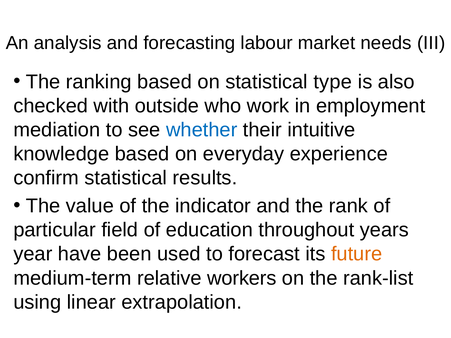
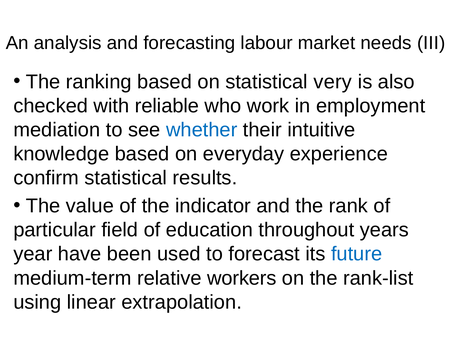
type: type -> very (333, 82)
outside: outside -> reliable (167, 106)
future colour: orange -> blue (357, 254)
